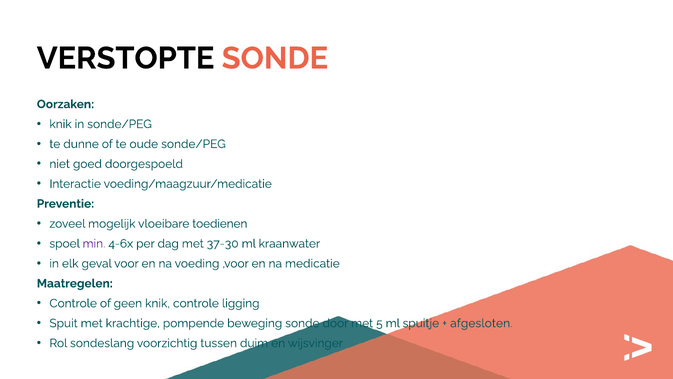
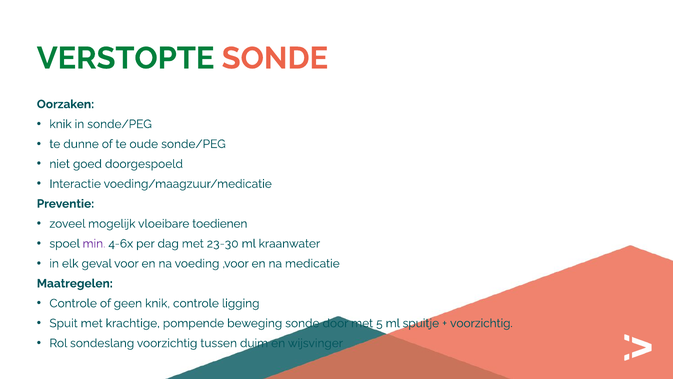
VERSTOPTE colour: black -> green (126, 58)
37-30: 37-30 -> 23-30 (223, 243)
afgesloten: afgesloten -> voorzichtig (481, 323)
